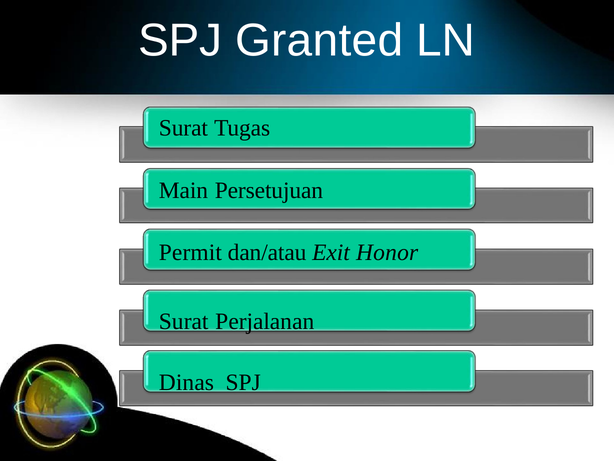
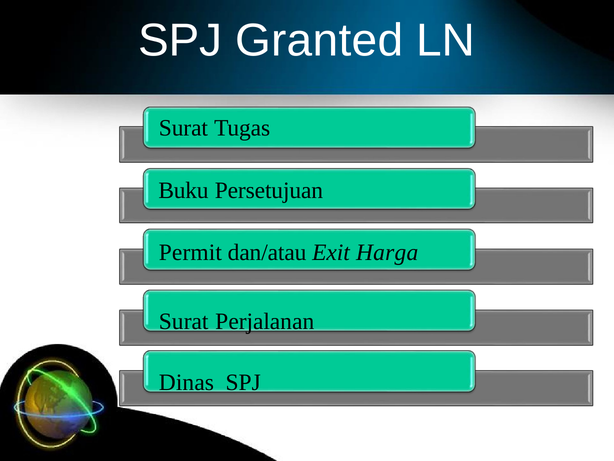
Main: Main -> Buku (184, 190)
Honor: Honor -> Harga (387, 252)
